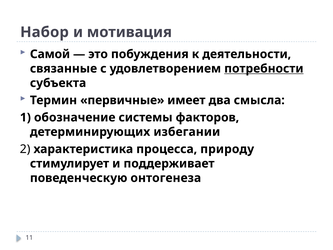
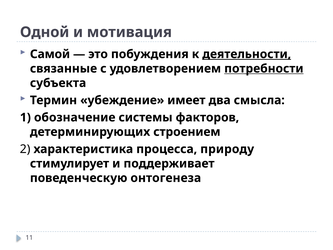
Набор: Набор -> Одной (45, 32)
деятельности underline: none -> present (247, 54)
первичные: первичные -> убеждение (122, 100)
избегании: избегании -> строением (187, 132)
